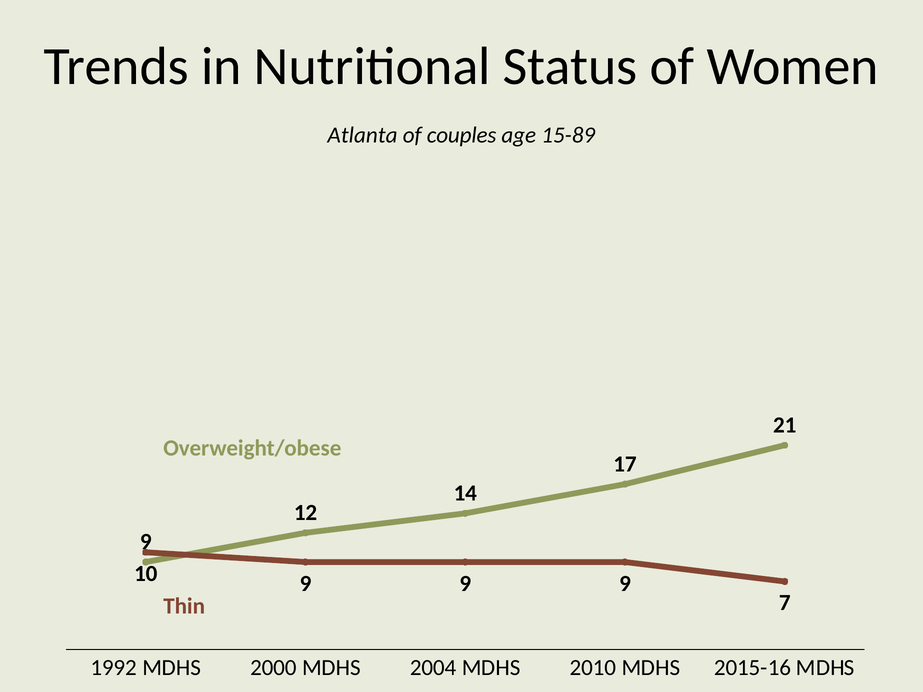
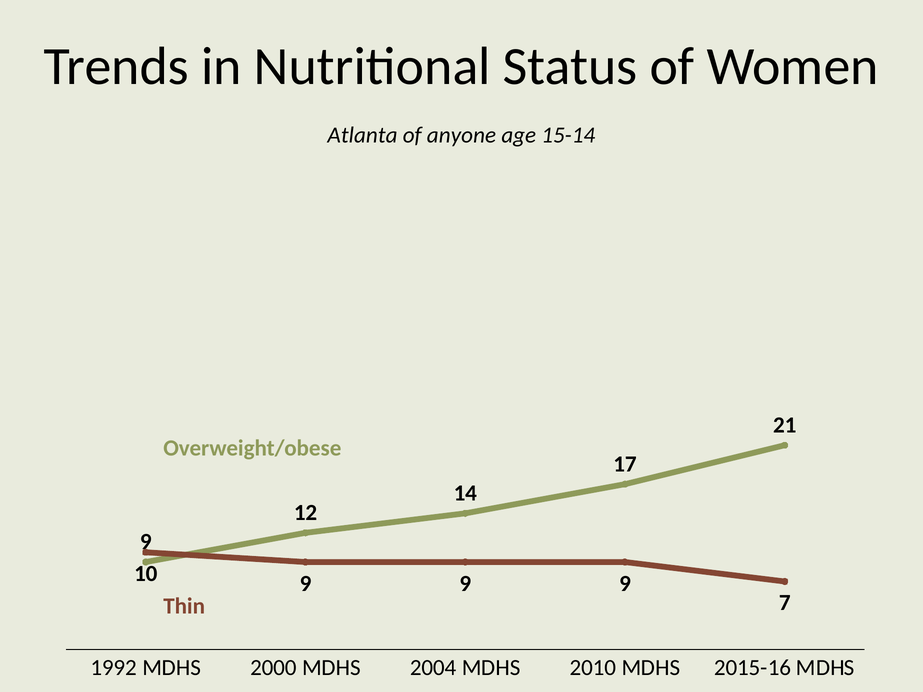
couples: couples -> anyone (461, 135)
15-89: 15-89 -> 15-14 (568, 135)
